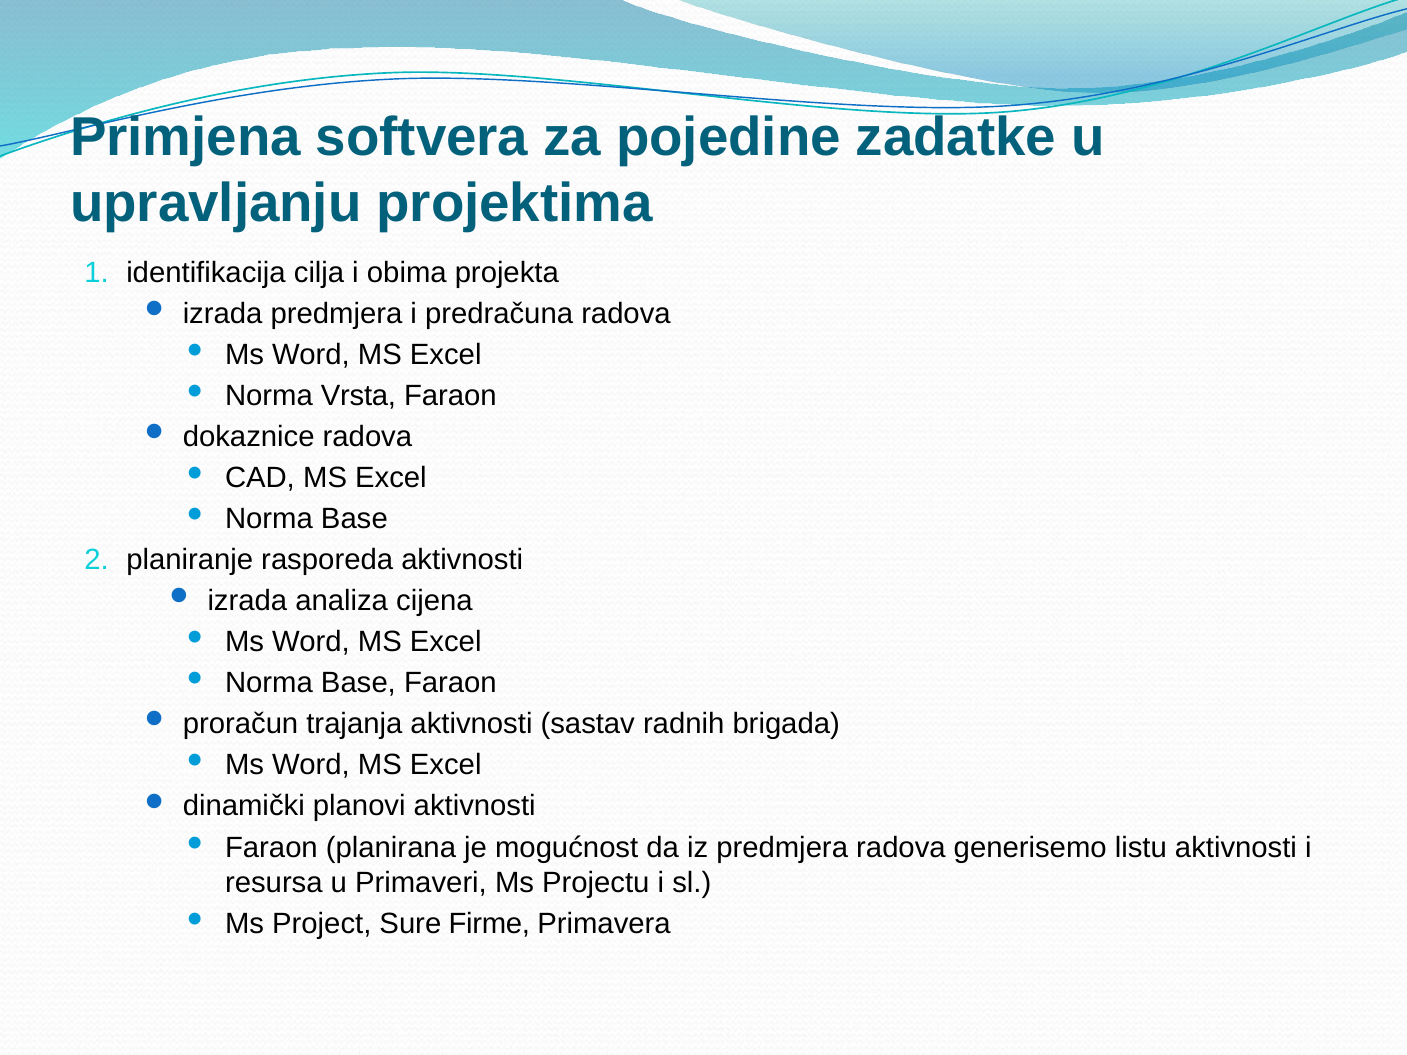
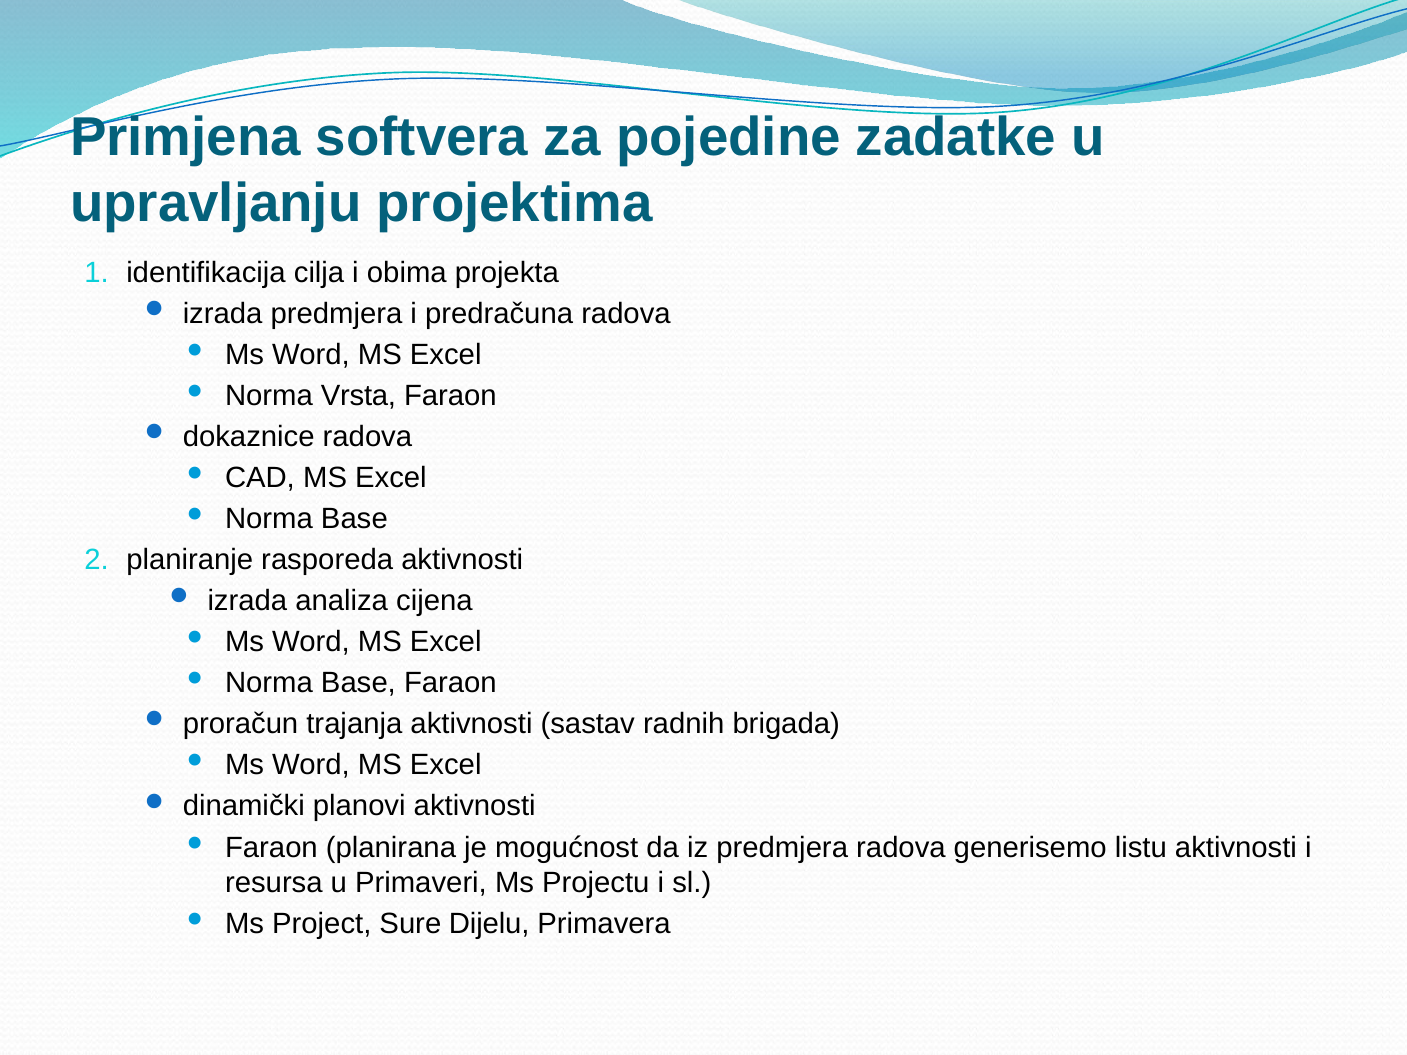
Firme: Firme -> Dijelu (489, 924)
